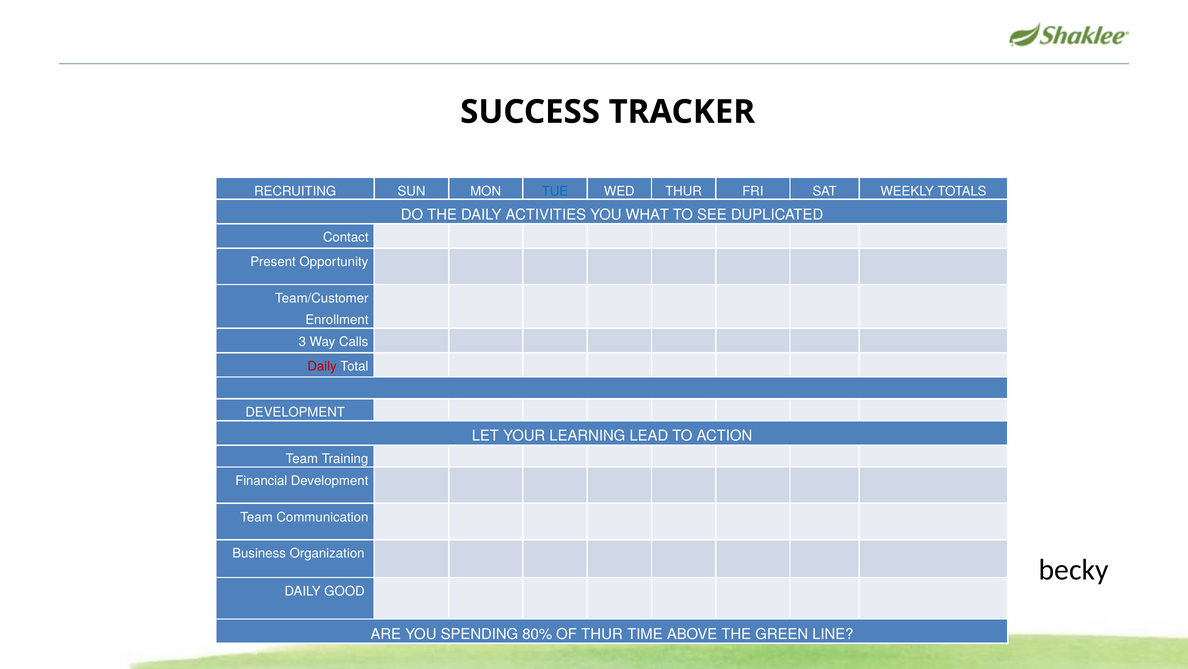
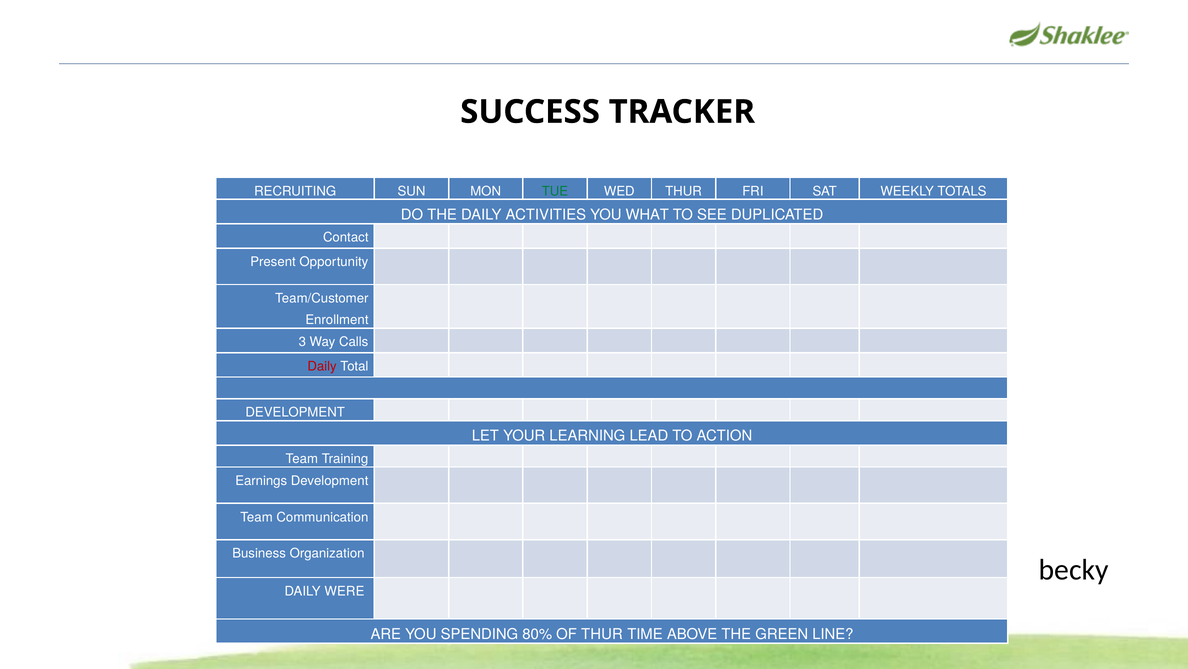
TUE colour: blue -> green (555, 191)
Financial: Financial -> Earnings (261, 480)
GOOD: GOOD -> WERE (344, 591)
